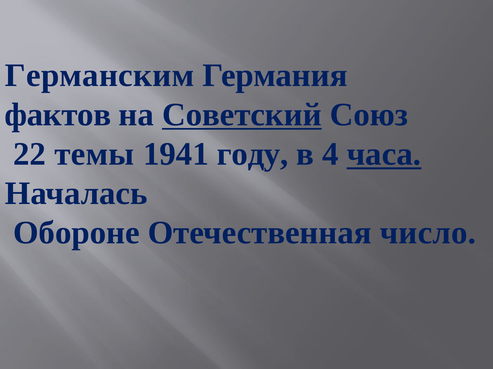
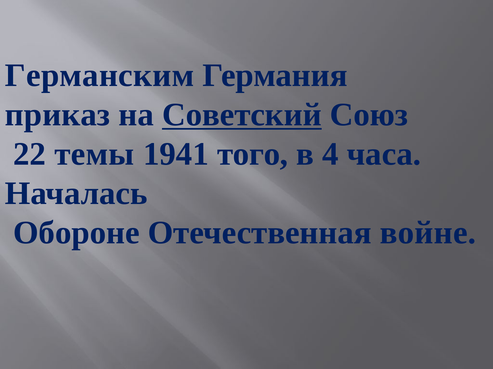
фактов: фактов -> приказ (58, 115)
году: году -> того (253, 154)
часа underline: present -> none (384, 154)
число: число -> войне (428, 233)
